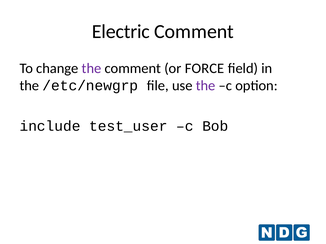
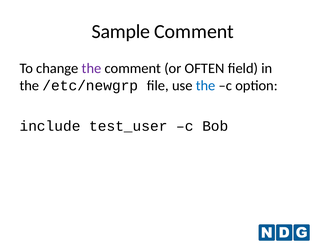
Electric: Electric -> Sample (121, 32)
FORCE: FORCE -> OFTEN (205, 68)
the colour: purple -> blue (206, 86)
